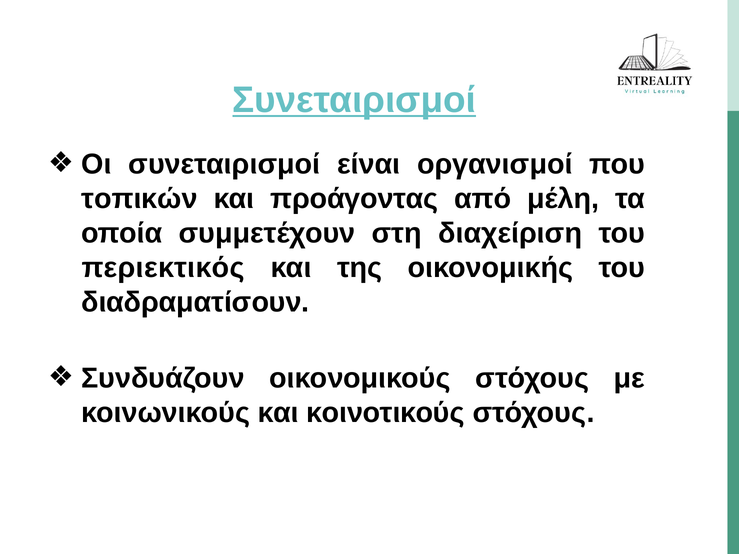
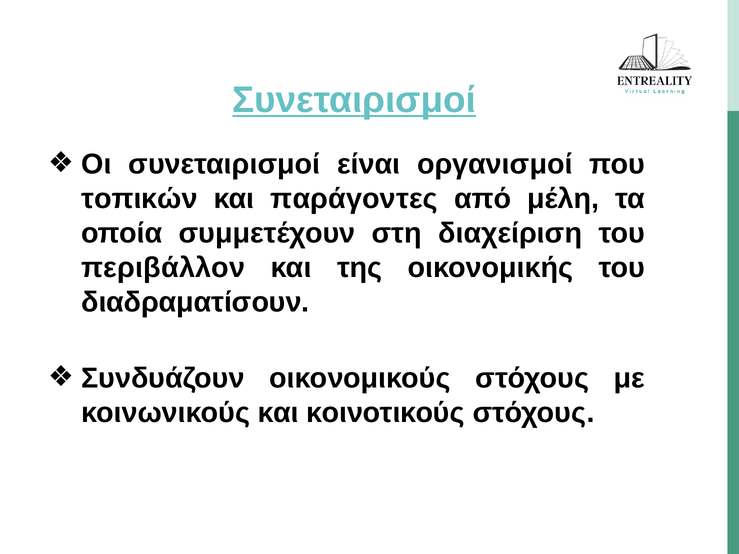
προάγοντας: προάγοντας -> παράγοντες (354, 199)
περιεκτικός: περιεκτικός -> περιβάλλον (163, 268)
